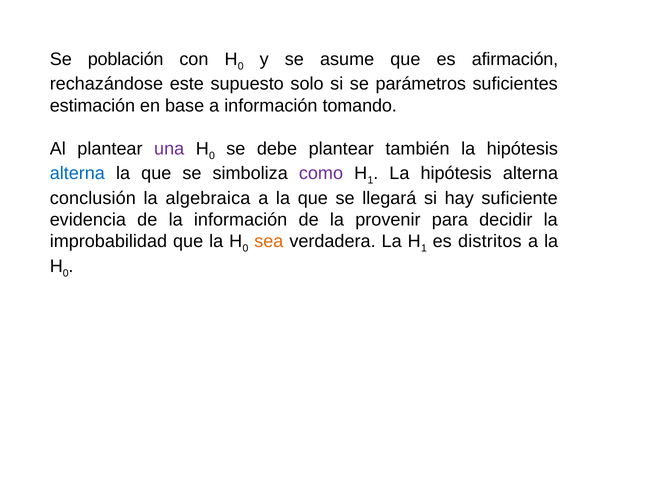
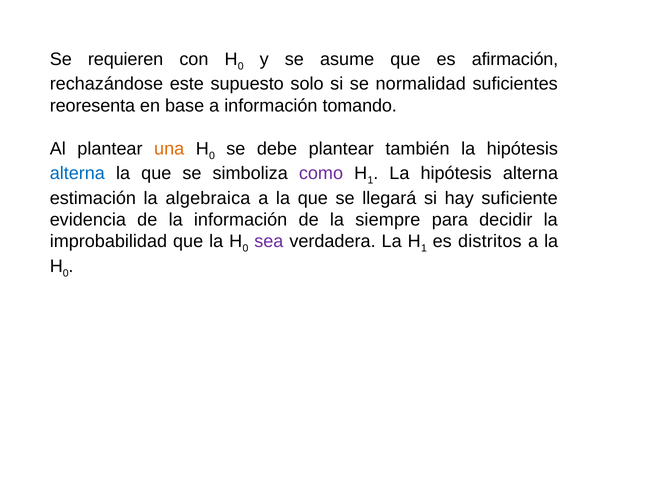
población: población -> requieren (126, 59)
parámetros: parámetros -> normalidad (421, 84)
estimación: estimación -> reoresenta (92, 106)
una colour: purple -> orange (169, 149)
conclusión: conclusión -> estimación (93, 198)
provenir: provenir -> siempre (388, 220)
sea colour: orange -> purple (269, 241)
